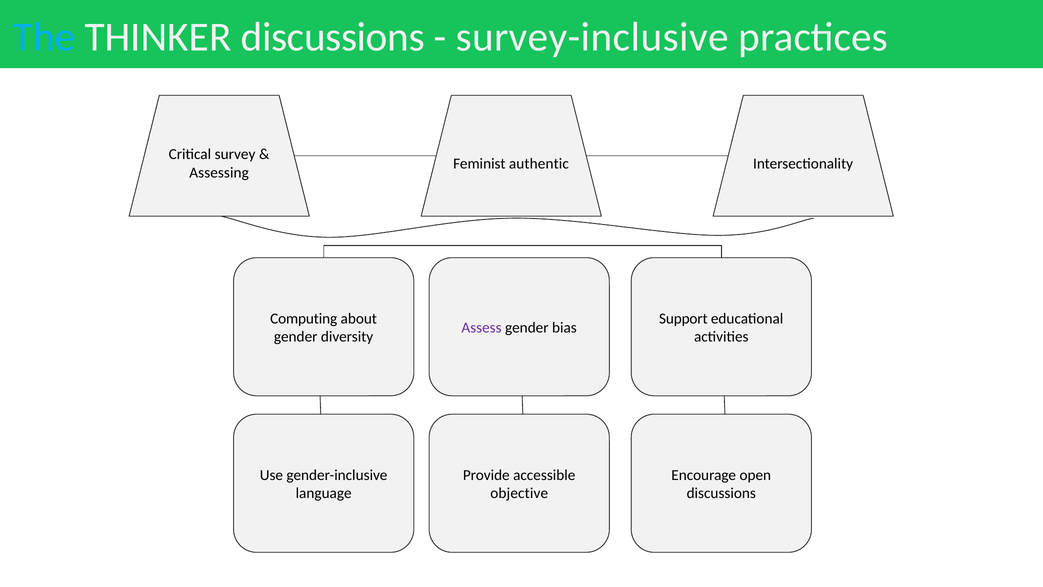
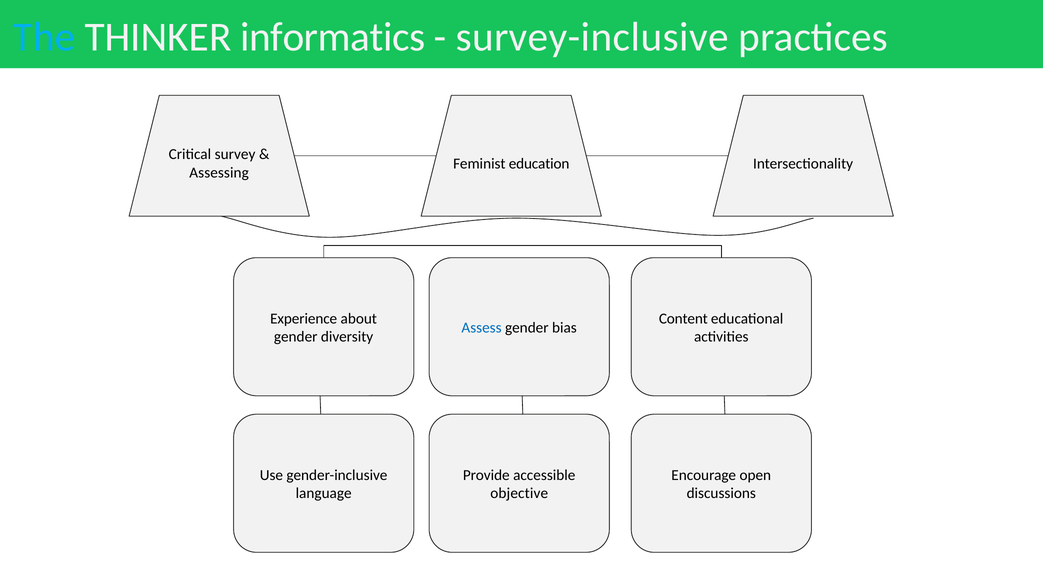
THINKER discussions: discussions -> informatics (333, 37)
authentic: authentic -> education (539, 163)
Computing: Computing -> Experience (304, 318)
Support: Support -> Content (683, 318)
Assess colour: purple -> blue (482, 328)
